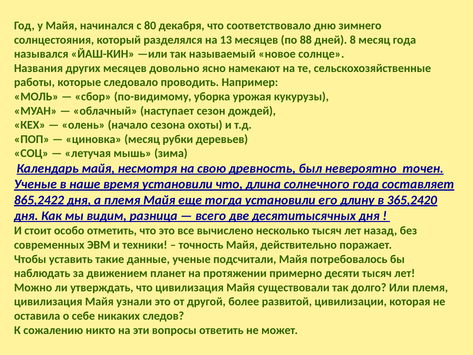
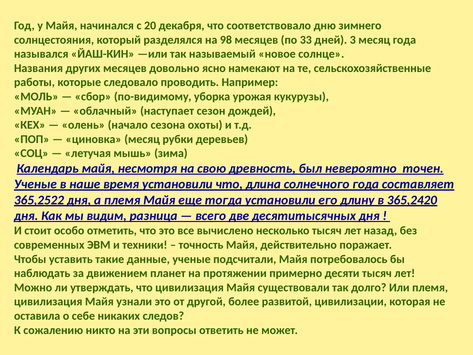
80: 80 -> 20 (150, 26)
13: 13 -> 98 (226, 40)
88: 88 -> 33 (306, 40)
8: 8 -> 3 (353, 40)
865,2422: 865,2422 -> 365,2522 (39, 200)
